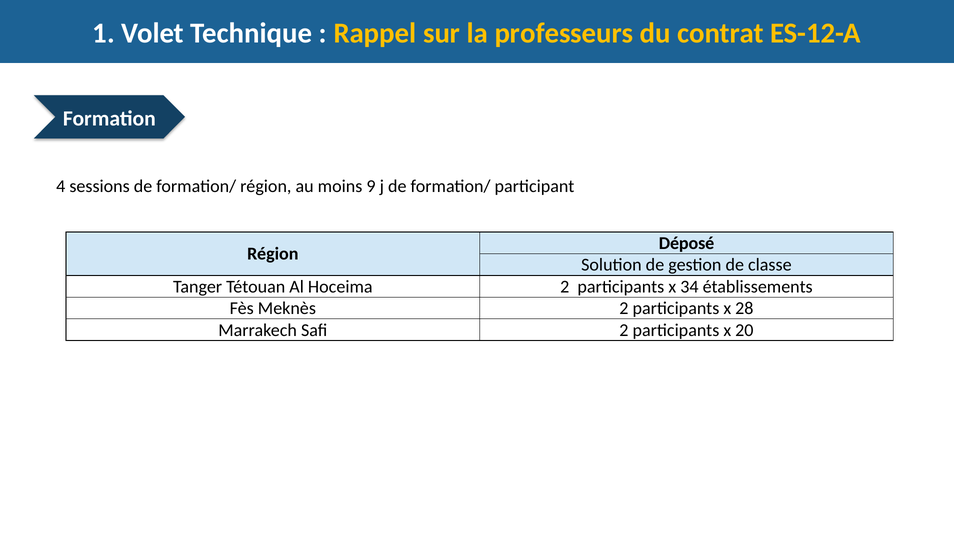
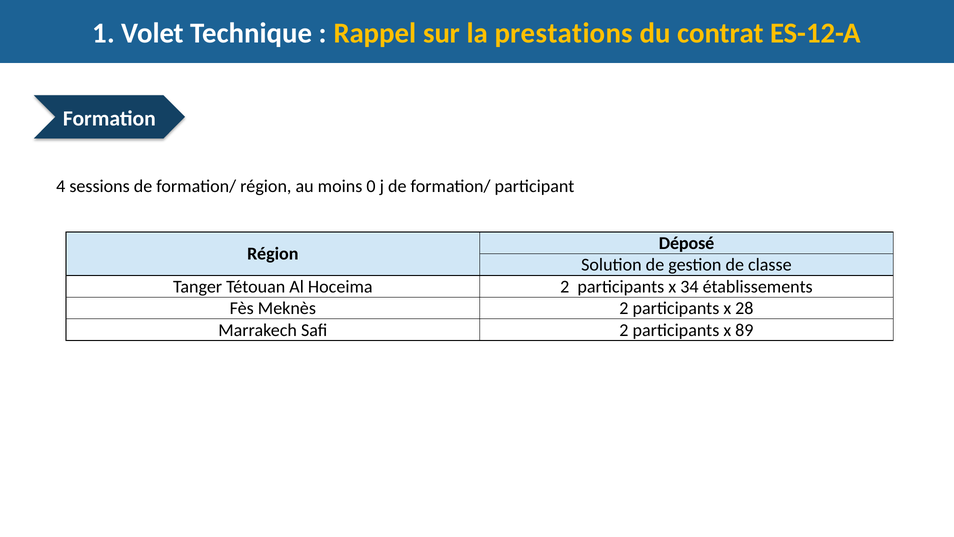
professeurs: professeurs -> prestations (564, 33)
9: 9 -> 0 (371, 186)
20: 20 -> 89 (744, 330)
